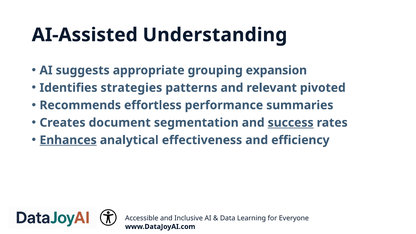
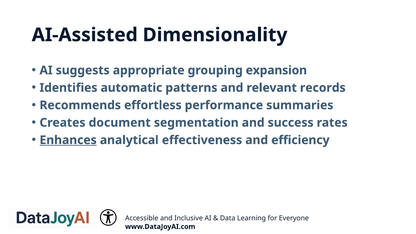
Understanding: Understanding -> Dimensionality (215, 35)
strategies: strategies -> automatic (131, 88)
pivoted: pivoted -> records (323, 88)
success underline: present -> none (291, 123)
